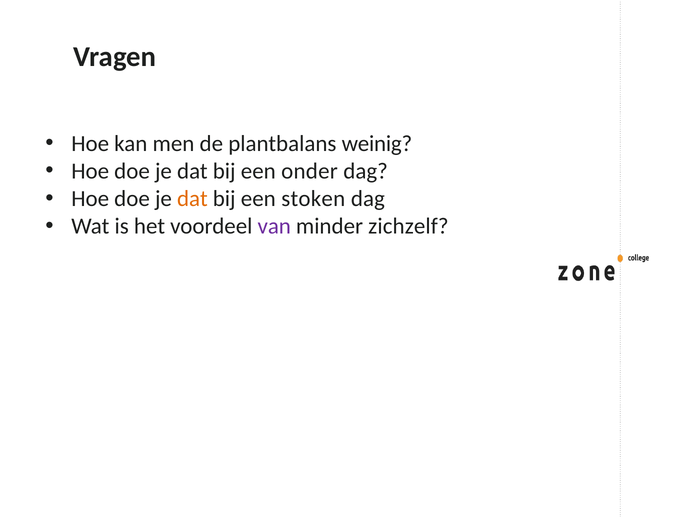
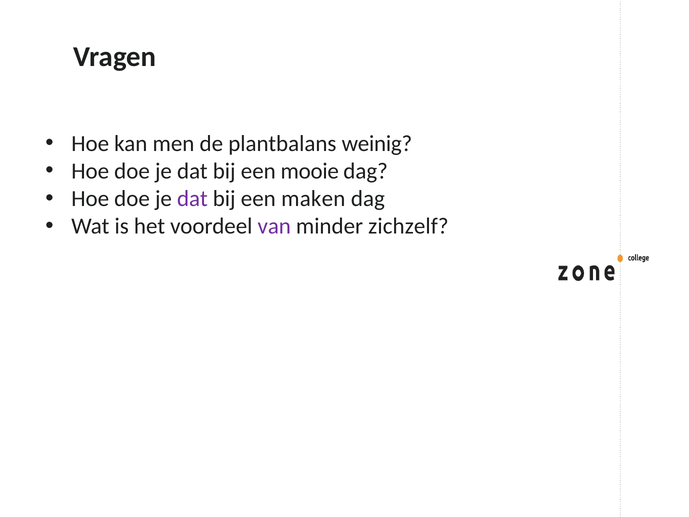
onder: onder -> mooie (310, 171)
dat colour: orange -> purple (192, 199)
stoken: stoken -> maken (313, 199)
